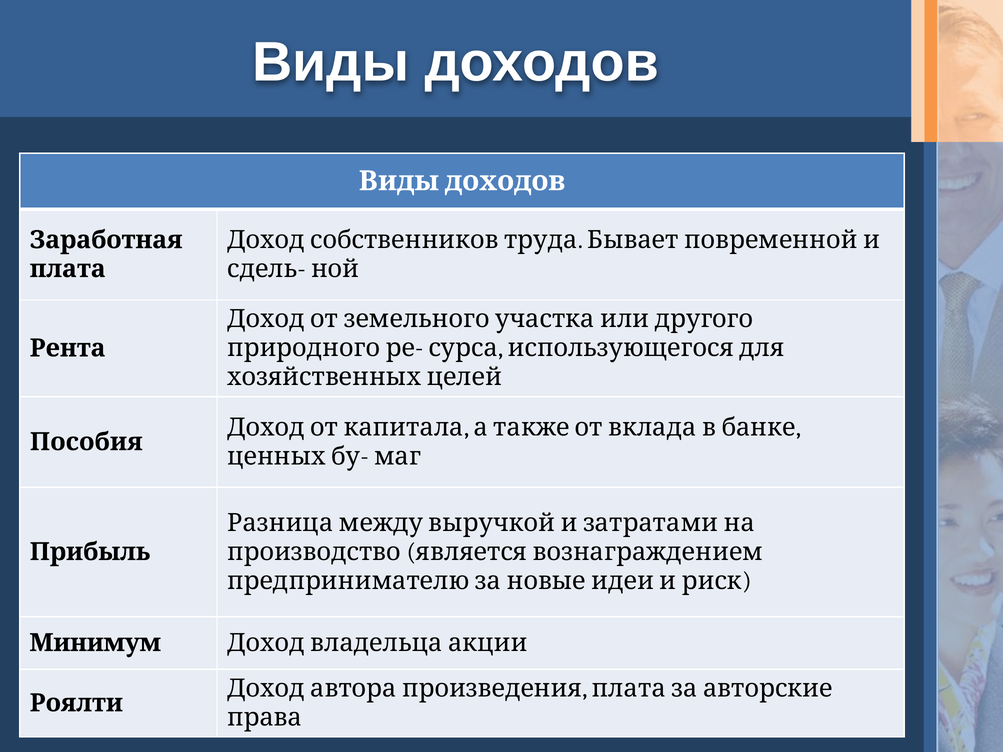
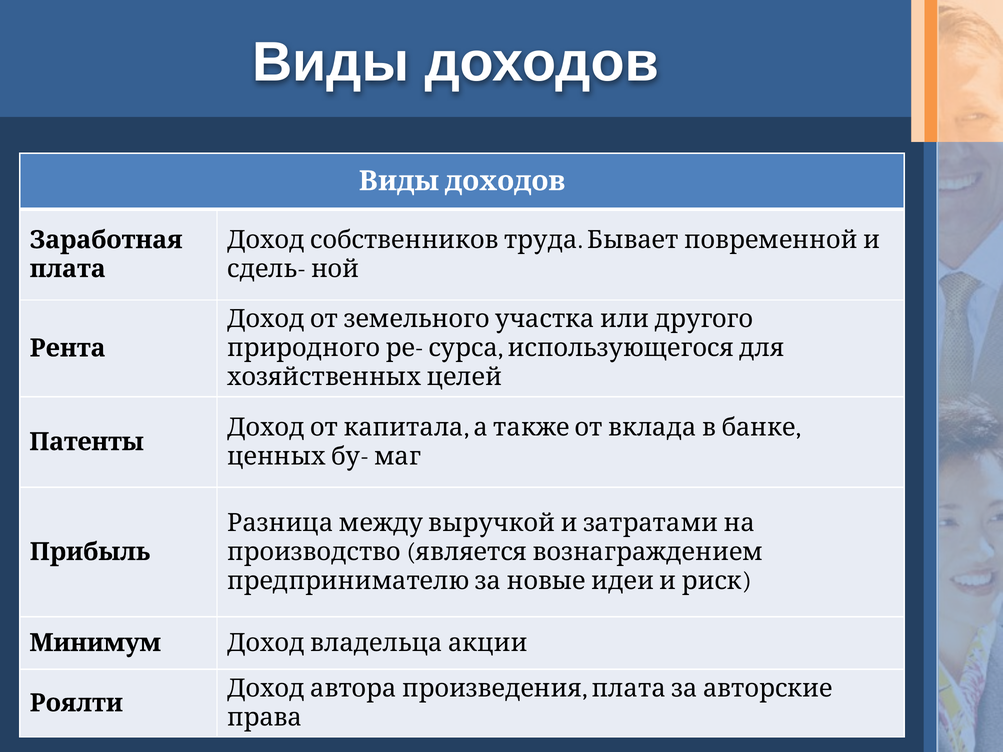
Пособия: Пособия -> Патенты (87, 442)
